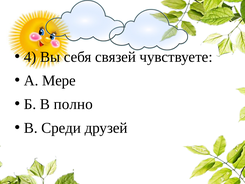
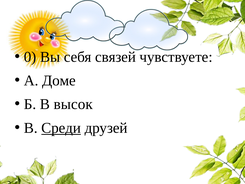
4: 4 -> 0 (30, 57)
Мере: Мере -> Доме (59, 80)
полно: полно -> высок (73, 104)
Среди underline: none -> present (61, 128)
